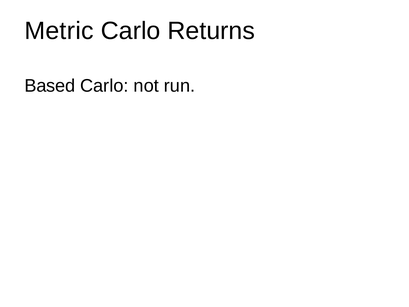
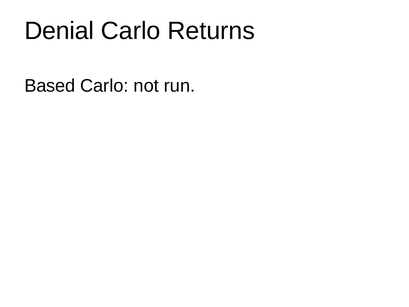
Metric: Metric -> Denial (59, 31)
